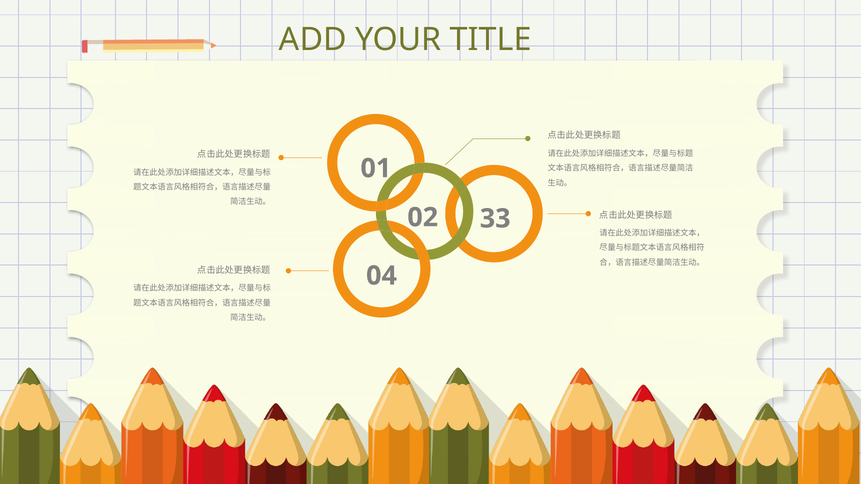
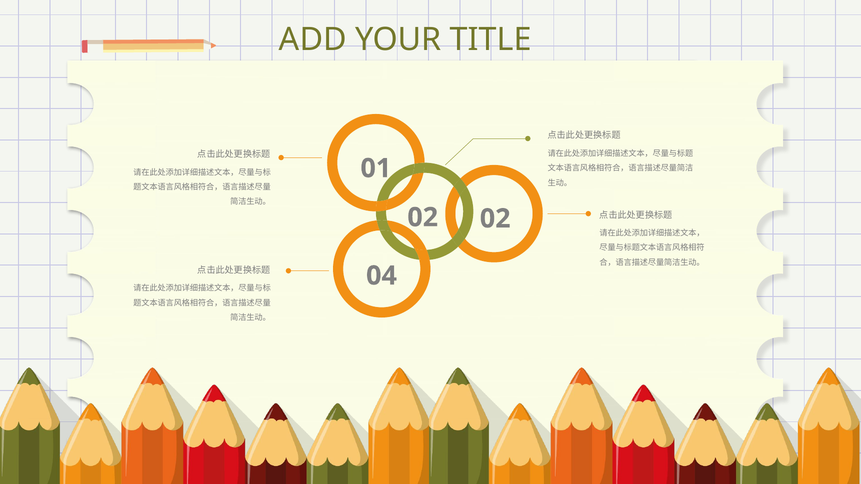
02 33: 33 -> 02 (495, 219)
